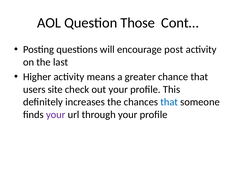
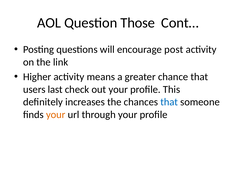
last: last -> link (61, 62)
site: site -> last (55, 89)
your colour: purple -> orange (56, 115)
